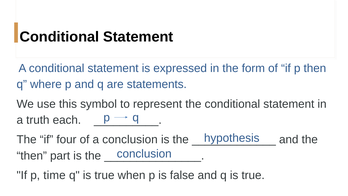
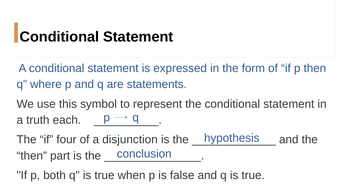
a conclusion: conclusion -> disjunction (130, 139)
time: time -> both (55, 175)
